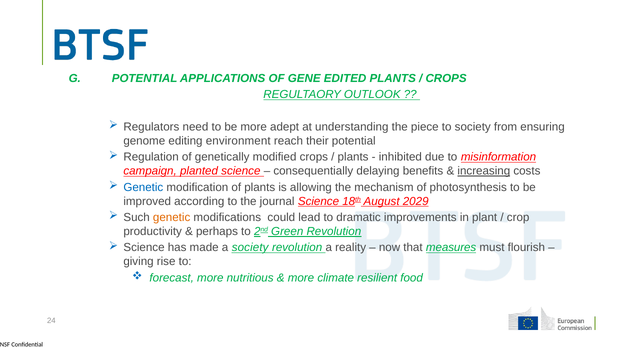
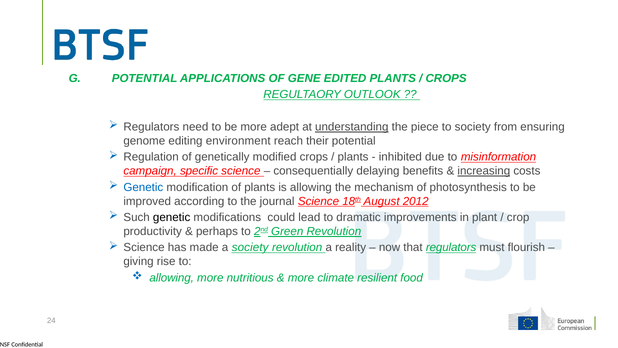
understanding underline: none -> present (352, 127)
planted: planted -> specific (199, 171)
2029: 2029 -> 2012 (416, 201)
genetic colour: orange -> black (172, 217)
that measures: measures -> regulators (451, 247)
forecast: forecast -> allowing (172, 277)
